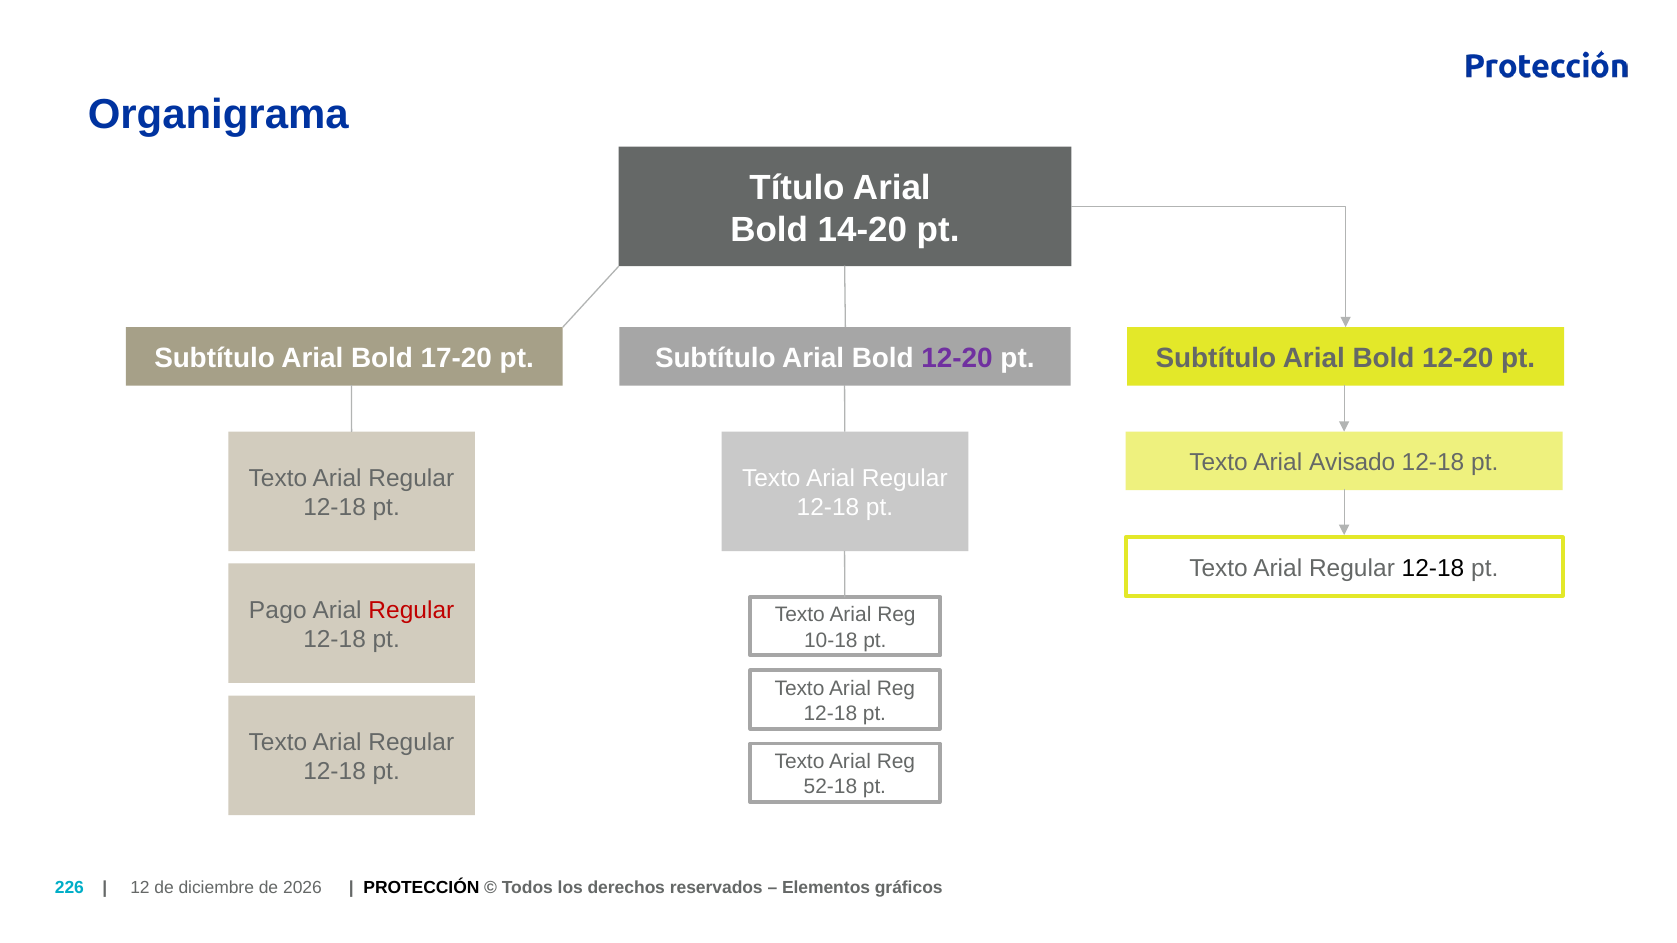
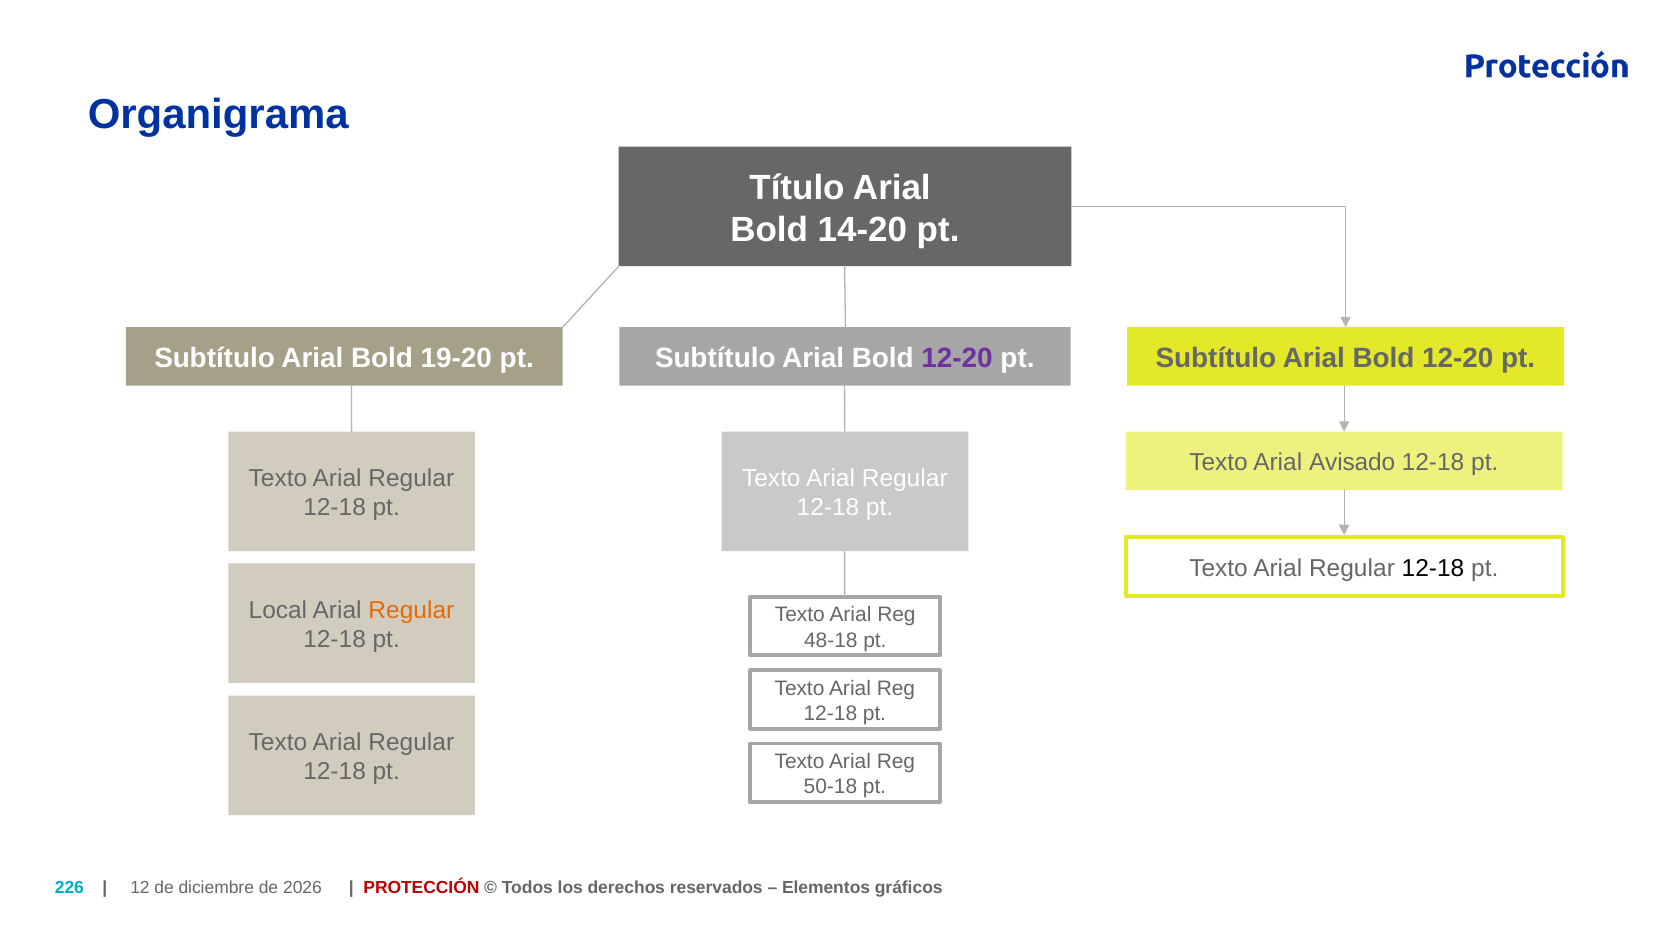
17-20: 17-20 -> 19-20 (456, 359)
Pago: Pago -> Local (278, 610)
Regular colour: red -> orange (411, 610)
10-18: 10-18 -> 48-18 (831, 641)
52-18: 52-18 -> 50-18 (830, 787)
PROTECCIÓN colour: black -> red (421, 888)
